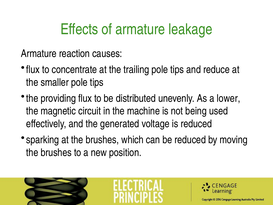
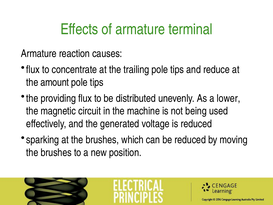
leakage: leakage -> terminal (190, 29)
smaller: smaller -> amount (55, 82)
